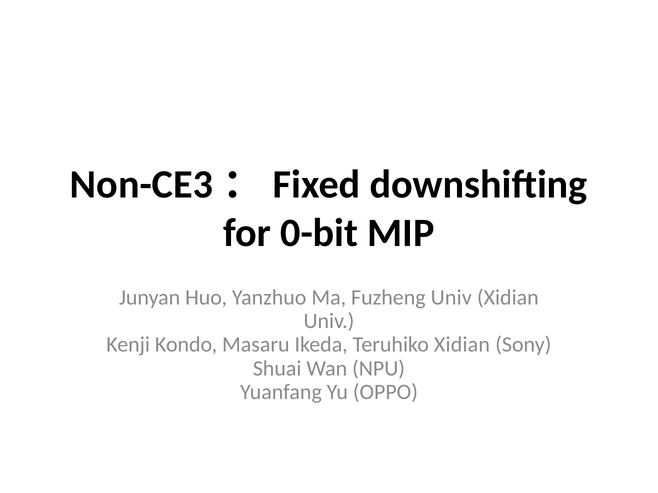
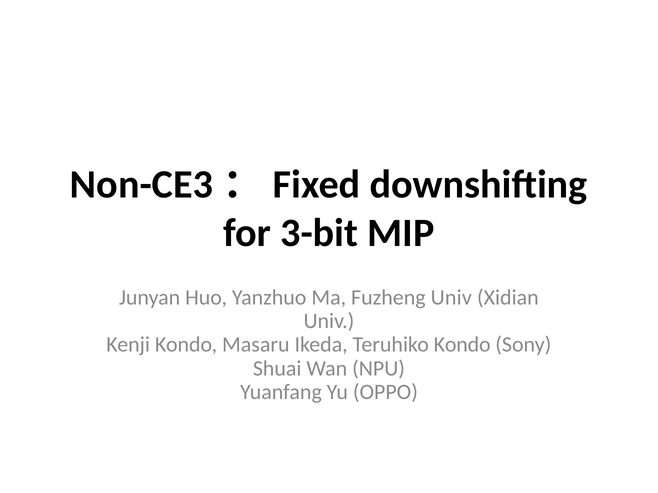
0-bit: 0-bit -> 3-bit (319, 233)
Teruhiko Xidian: Xidian -> Kondo (462, 345)
